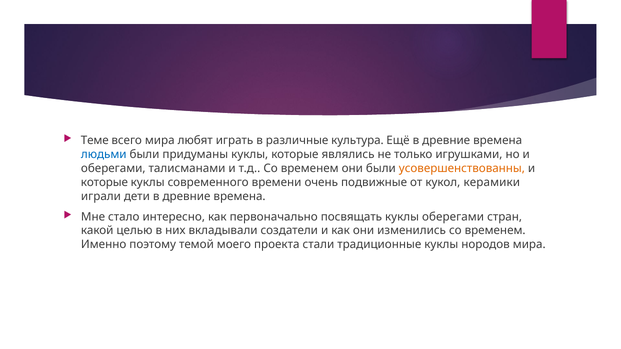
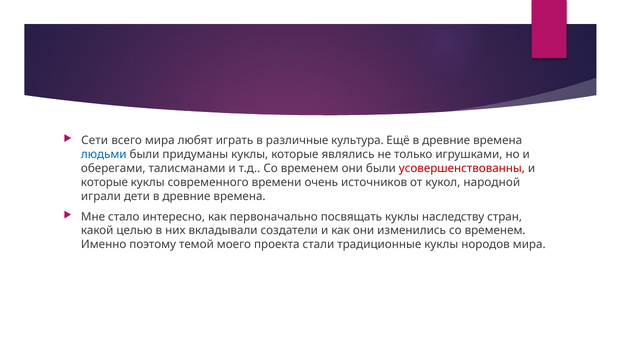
Теме: Теме -> Сети (95, 141)
усовершенствованны colour: orange -> red (462, 169)
подвижные: подвижные -> источников (374, 182)
керамики: керамики -> народной (492, 182)
куклы оберегами: оберегами -> наследству (453, 217)
